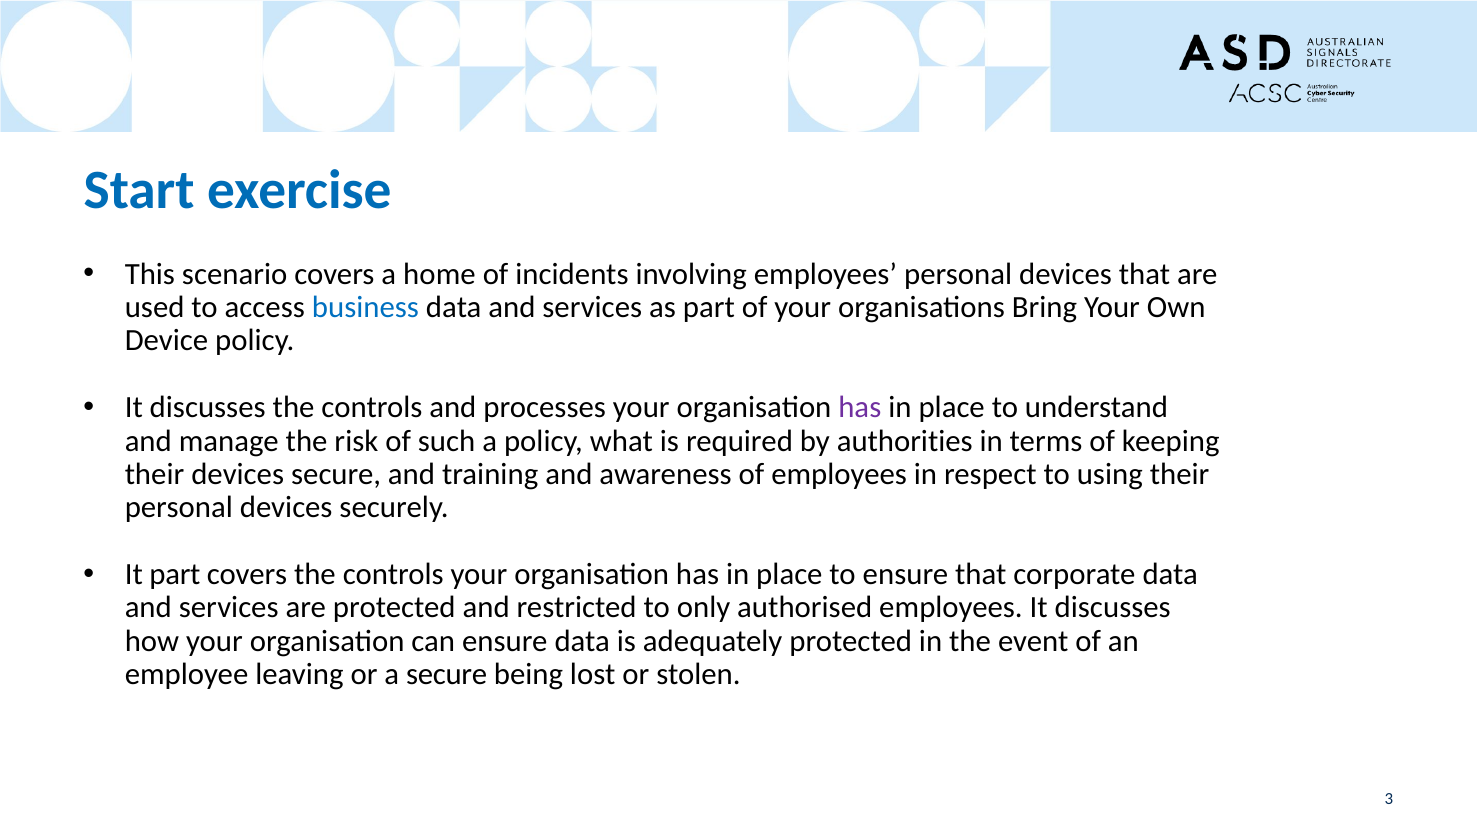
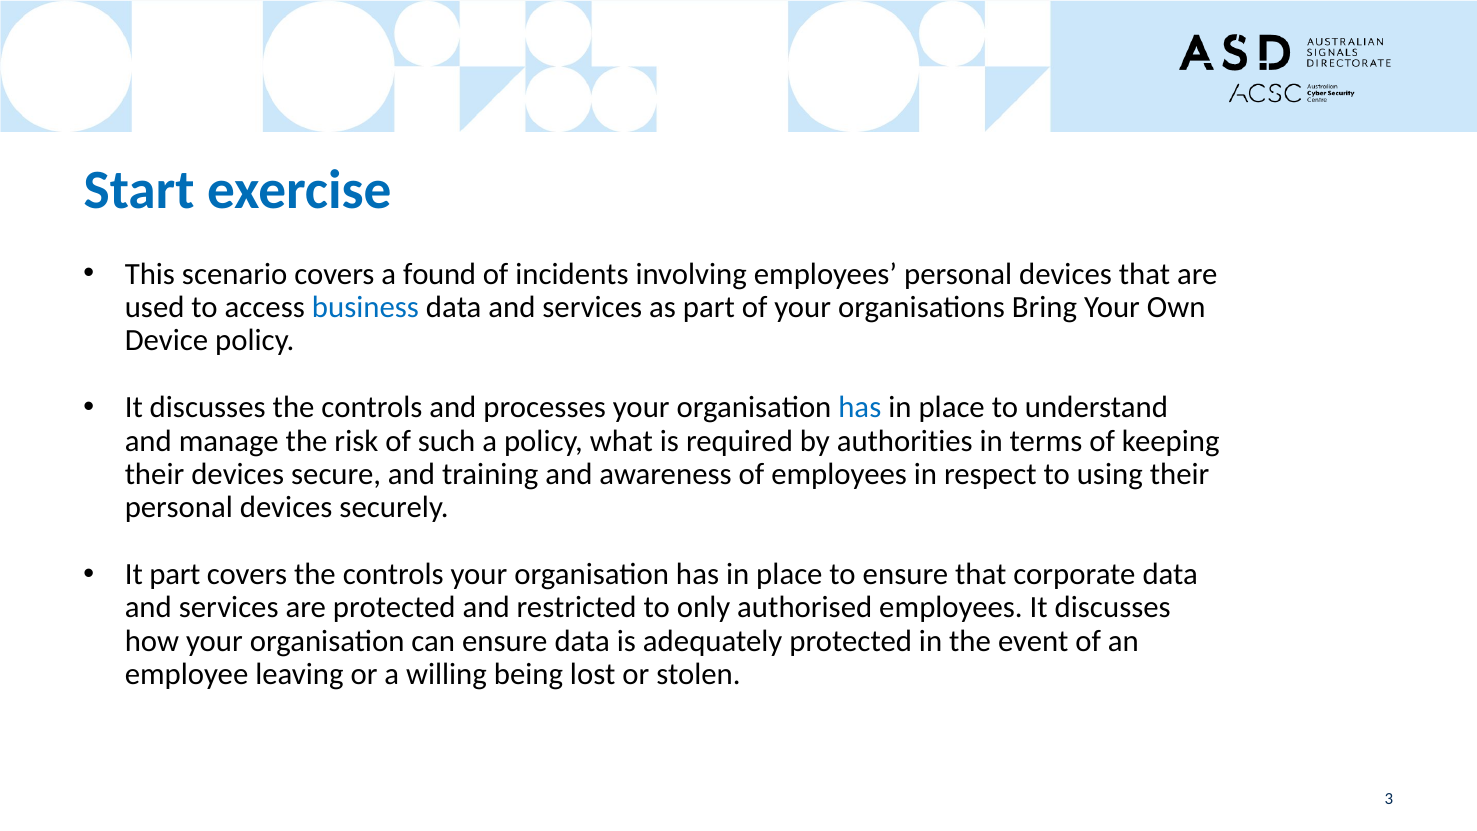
home: home -> found (440, 274)
has colour: purple -> blue (860, 407)
a secure: secure -> willing (447, 674)
